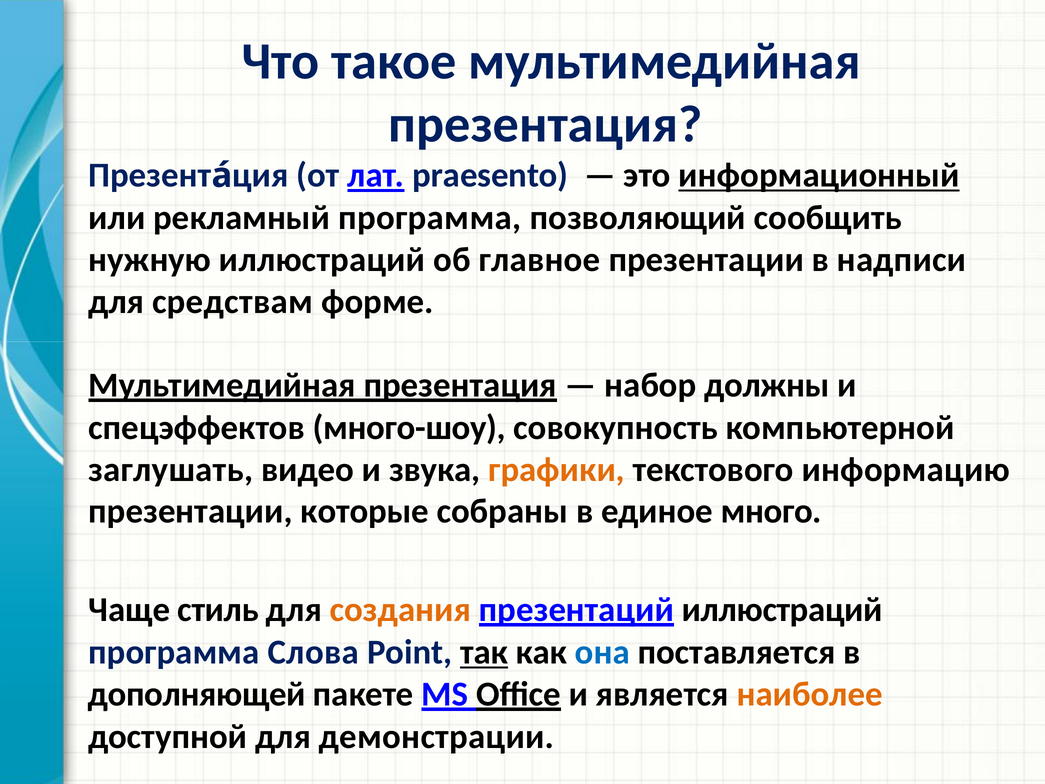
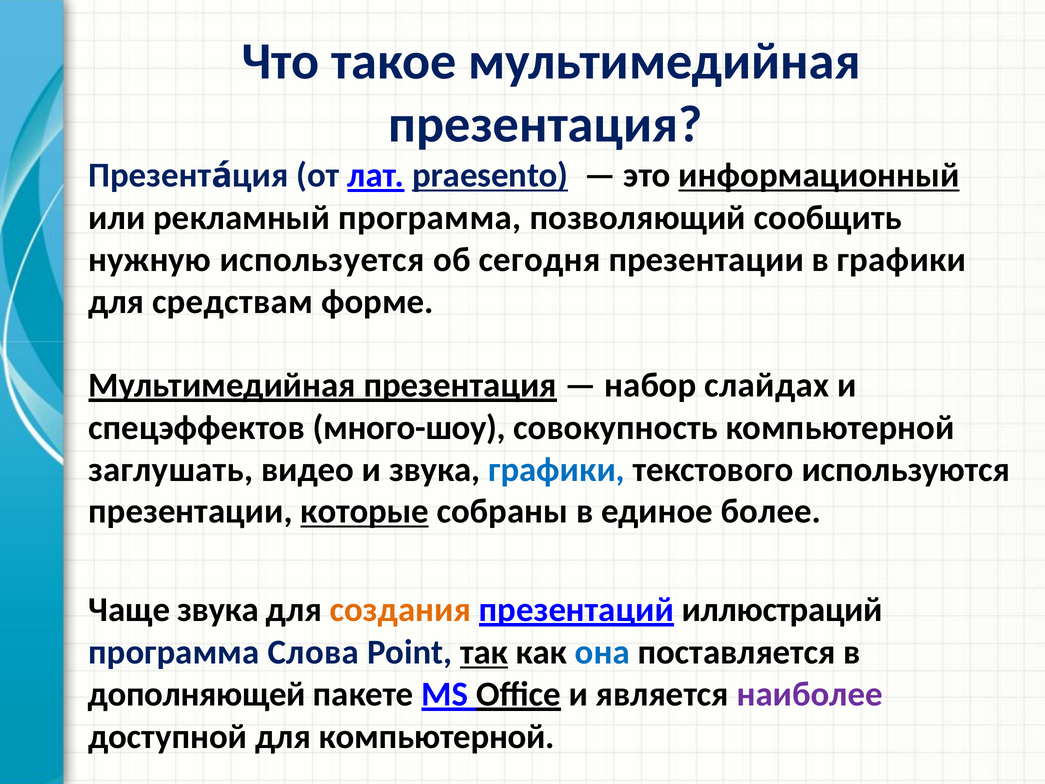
praesento underline: none -> present (490, 175)
нужную иллюстраций: иллюстраций -> используется (322, 260)
главное: главное -> сегодня (539, 260)
в надписи: надписи -> графики (901, 260)
должны: должны -> слайдах (767, 385)
графики colour: orange -> blue (557, 469)
информацию: информацию -> используются (906, 469)
которые underline: none -> present (365, 511)
много: много -> более (771, 511)
Чаще стиль: стиль -> звука (218, 610)
наиболее colour: orange -> purple (810, 694)
для демонстрации: демонстрации -> компьютерной (437, 736)
